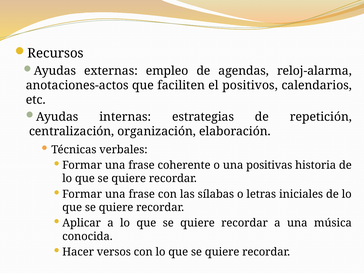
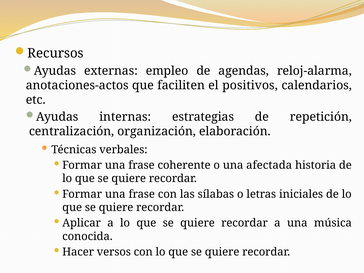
positivas: positivas -> afectada (269, 165)
